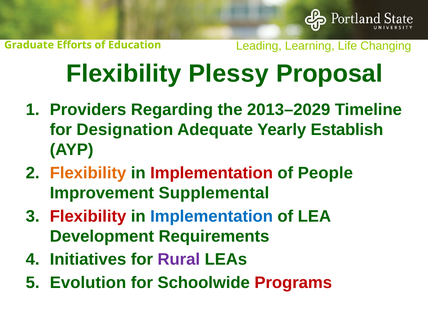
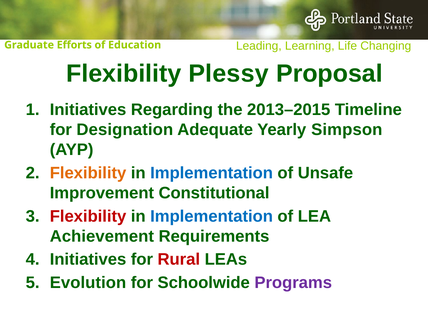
Providers: Providers -> Initiatives (88, 110)
2013–2029: 2013–2029 -> 2013–2015 (289, 110)
Establish: Establish -> Simpson (347, 130)
Implementation colour: red -> blue (212, 173)
People: People -> Unsafe (325, 173)
Supplemental: Supplemental -> Constitutional (214, 193)
Development: Development -> Achievement (102, 236)
Rural colour: purple -> red (179, 259)
Programs colour: red -> purple (293, 283)
